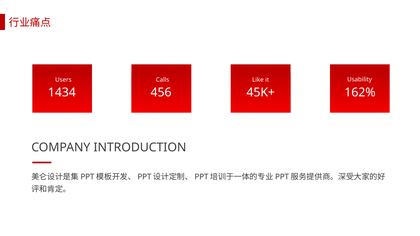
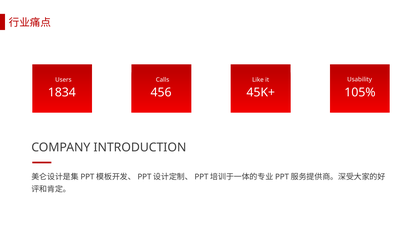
1434: 1434 -> 1834 (62, 93)
162%: 162% -> 105% (360, 93)
